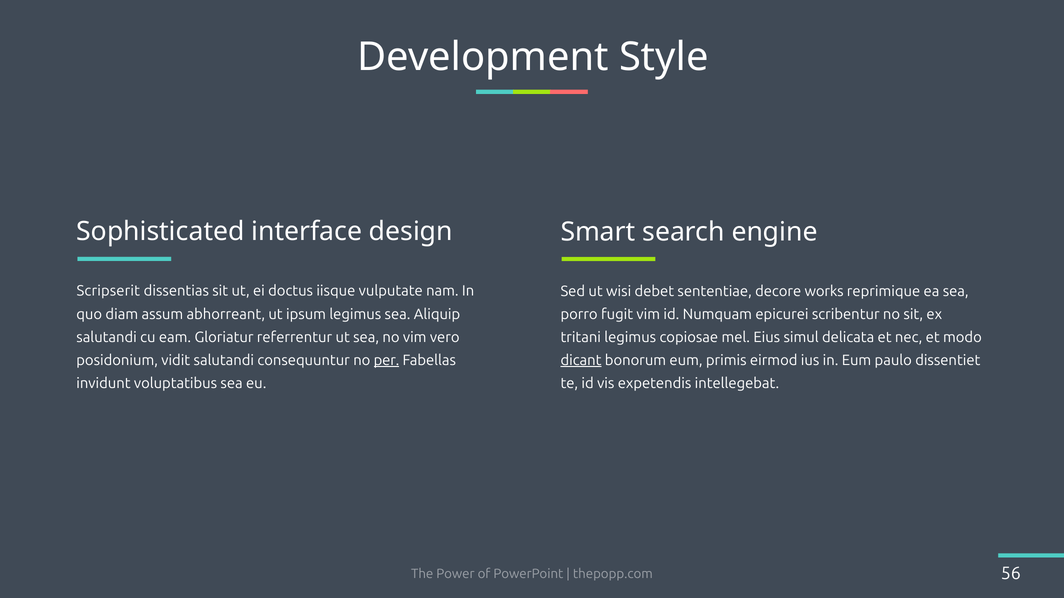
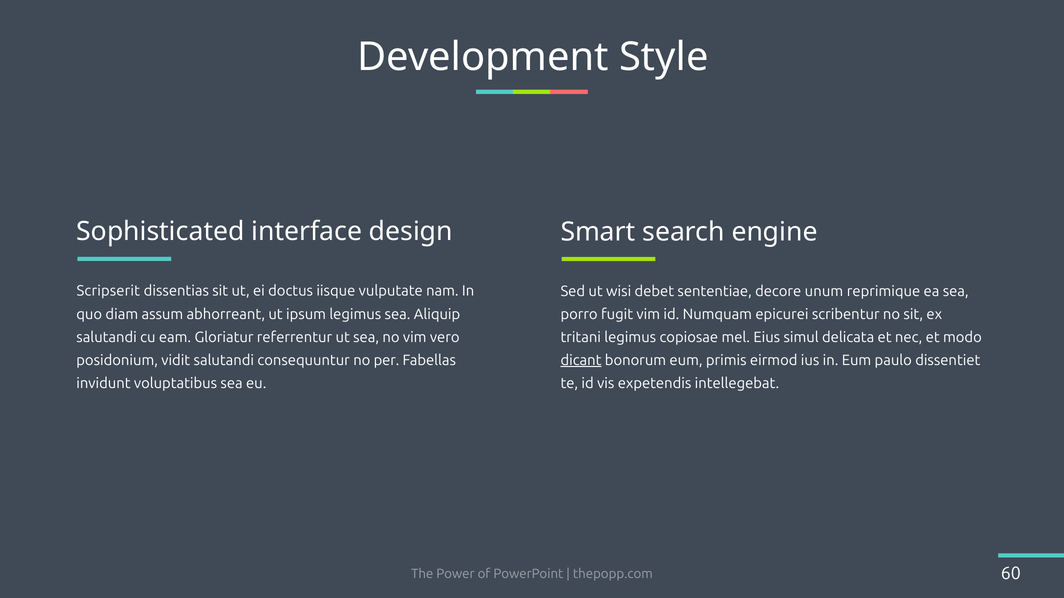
works: works -> unum (824, 291)
per underline: present -> none (387, 361)
56: 56 -> 60 (1011, 574)
